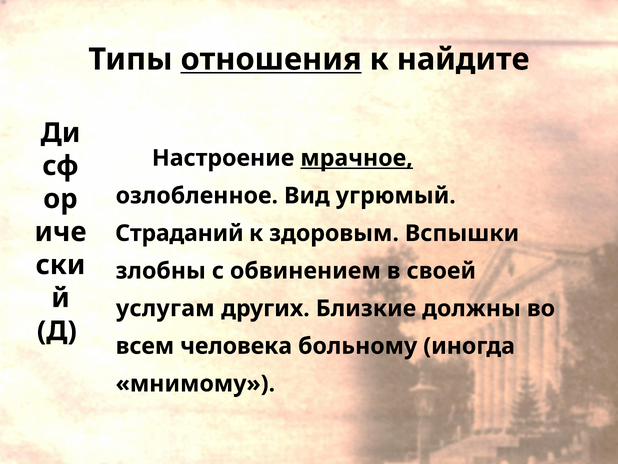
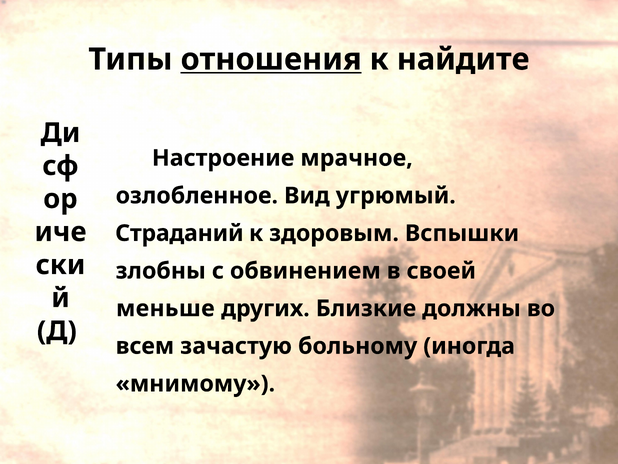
мрачное underline: present -> none (357, 158)
услугам: услугам -> меньше (165, 308)
человека: человека -> зачастую (236, 346)
